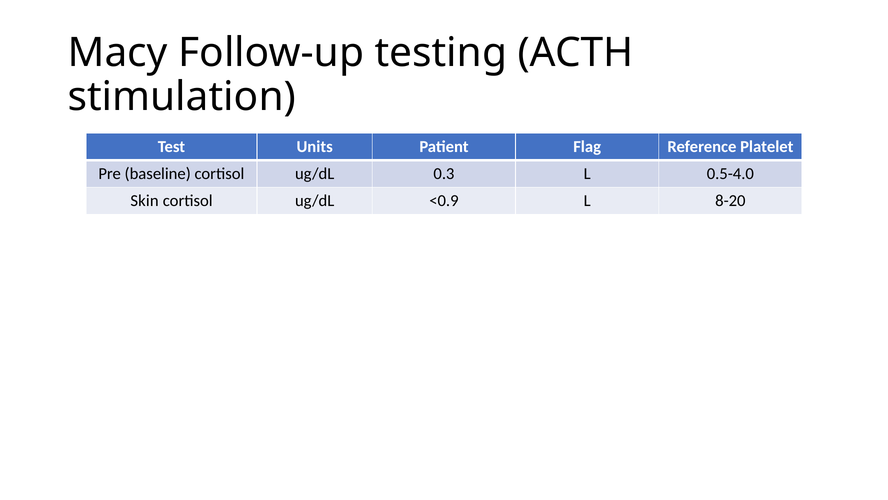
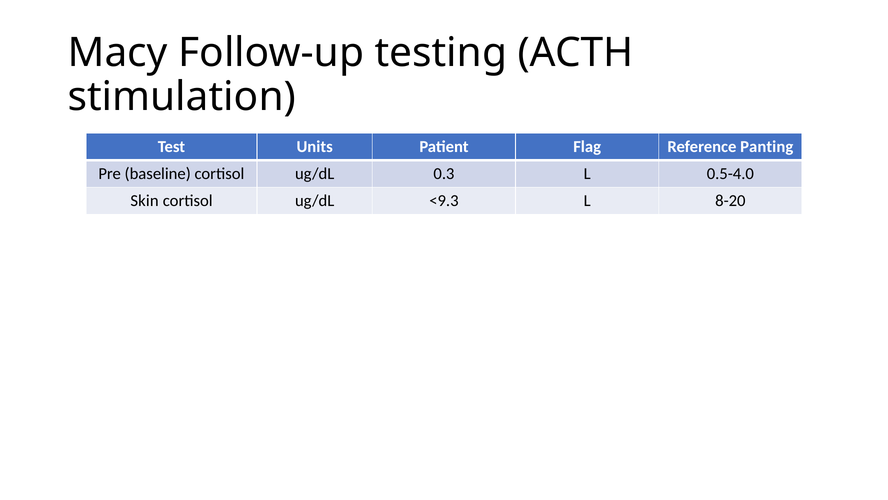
Platelet: Platelet -> Panting (767, 147)
<0.9: <0.9 -> <9.3 (444, 201)
